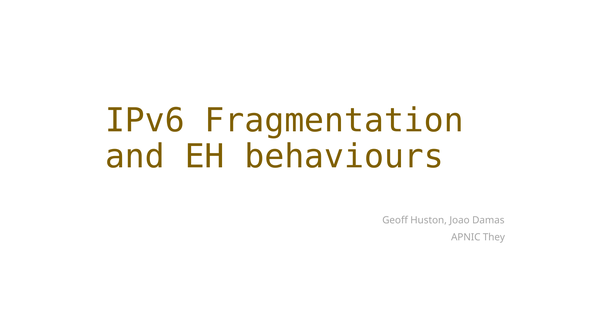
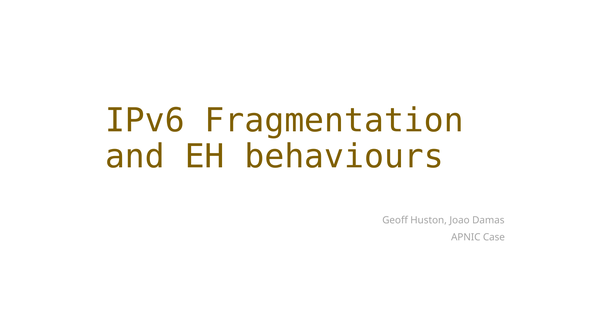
They: They -> Case (494, 237)
